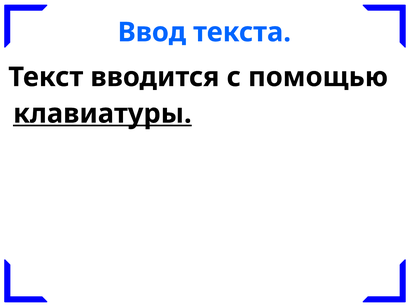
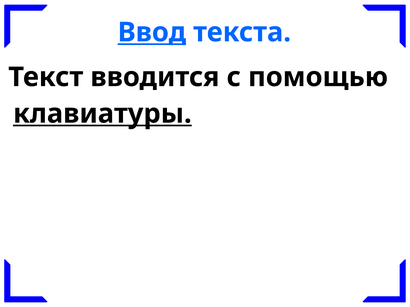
Ввод underline: none -> present (152, 32)
